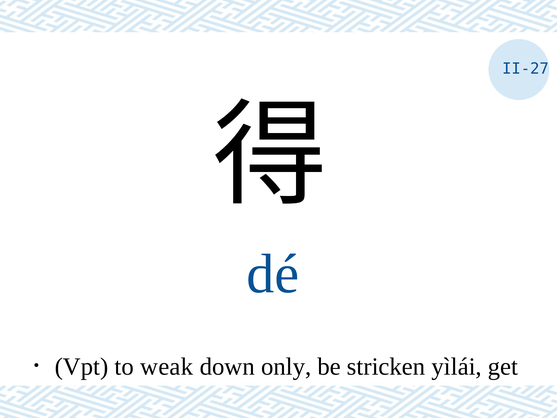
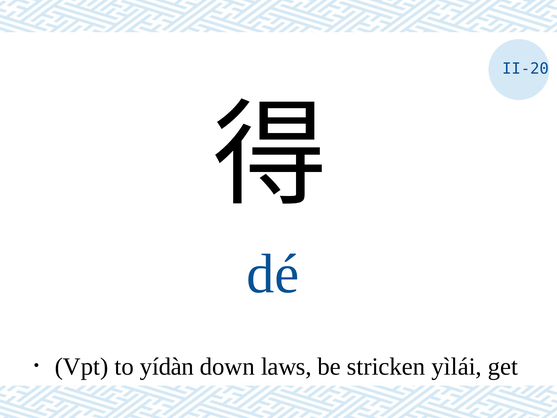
II-27: II-27 -> II-20 (525, 69)
weak: weak -> yídàn (167, 367)
only: only -> laws (286, 367)
